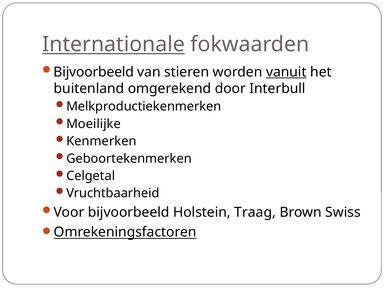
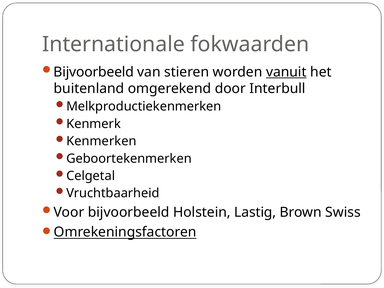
Internationale underline: present -> none (114, 44)
Moeilijke: Moeilijke -> Kenmerk (94, 124)
Traag: Traag -> Lastig (255, 212)
